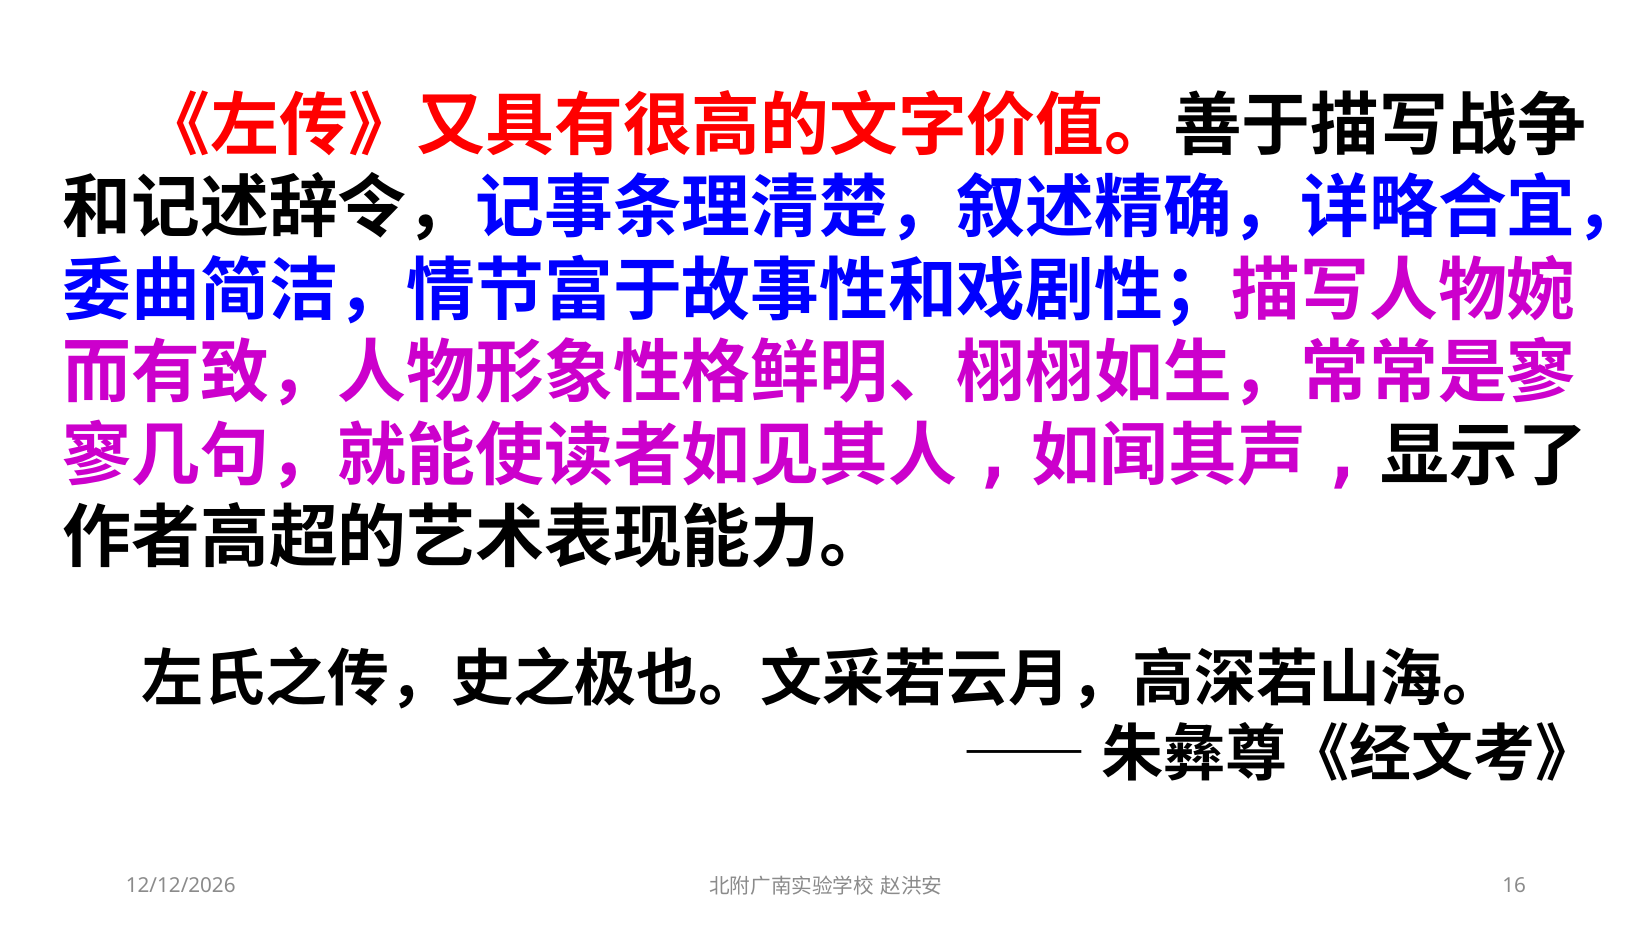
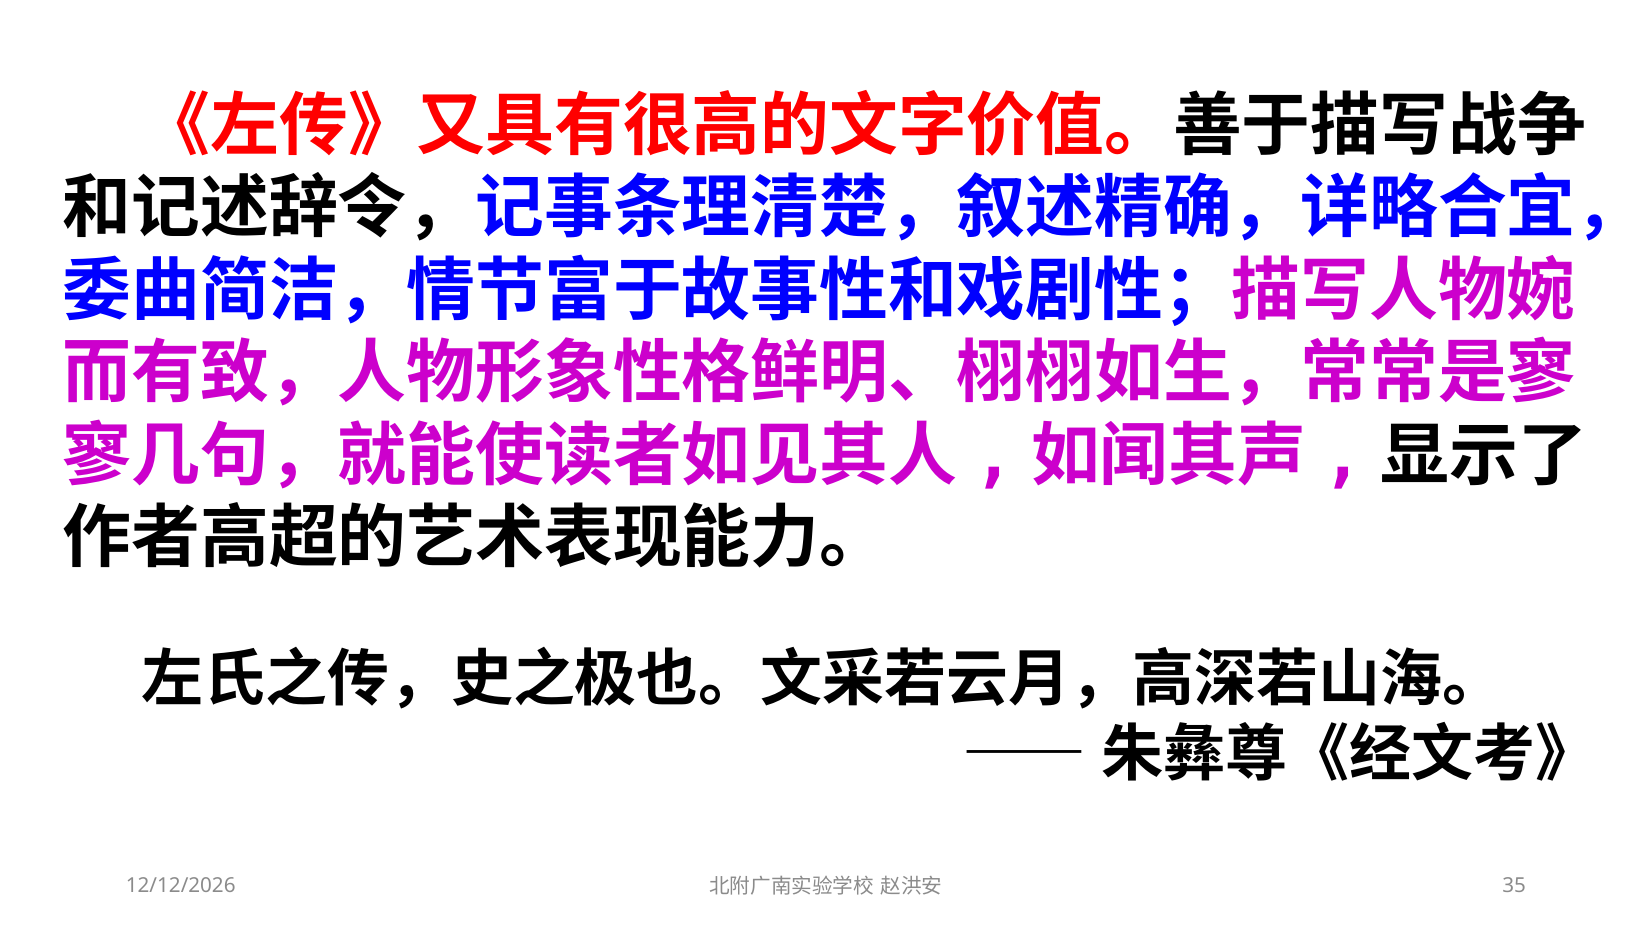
16: 16 -> 35 (1514, 886)
